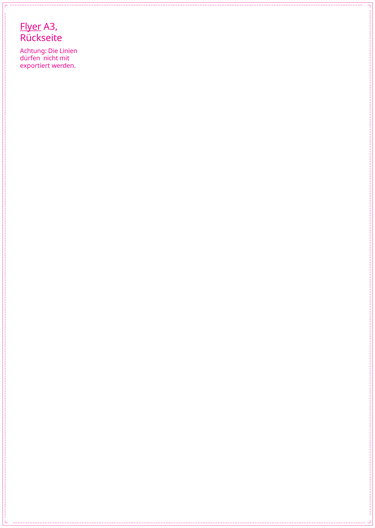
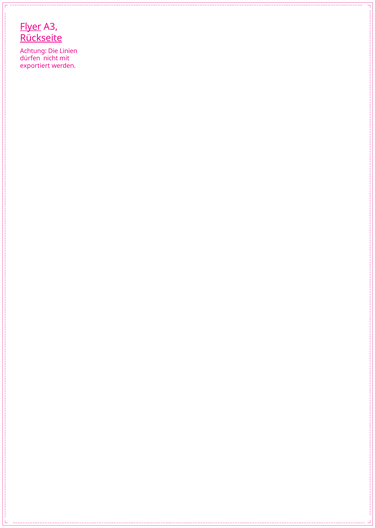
Rückseite underline: none -> present (41, 38)
